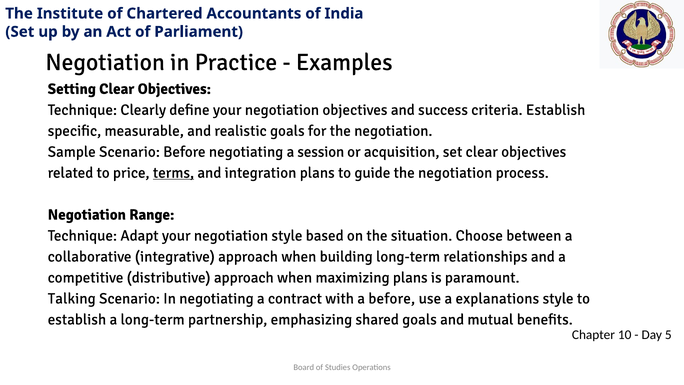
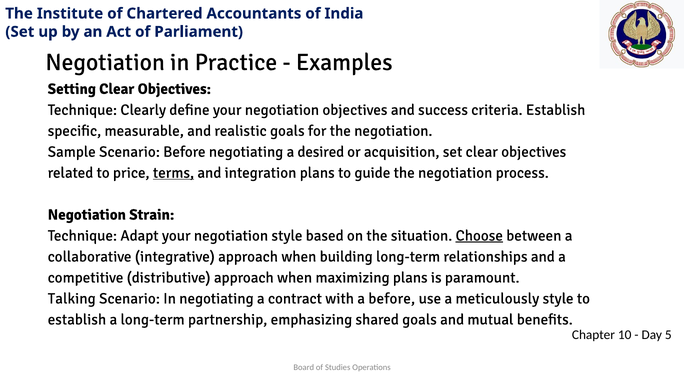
session: session -> desired (321, 152)
Range: Range -> Strain (152, 215)
Choose underline: none -> present (479, 235)
explanations: explanations -> meticulously (497, 298)
